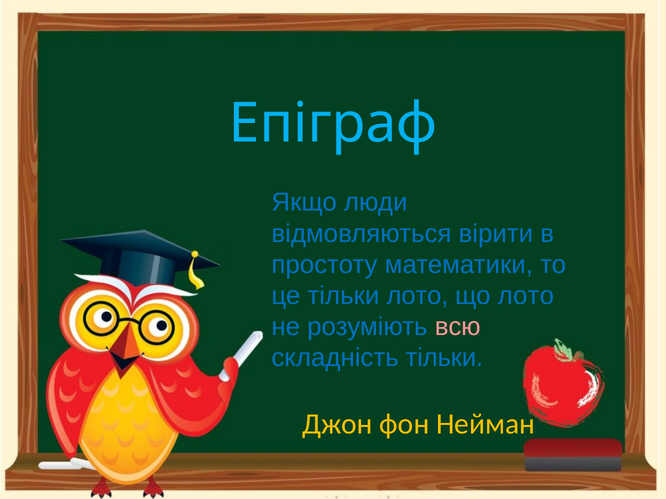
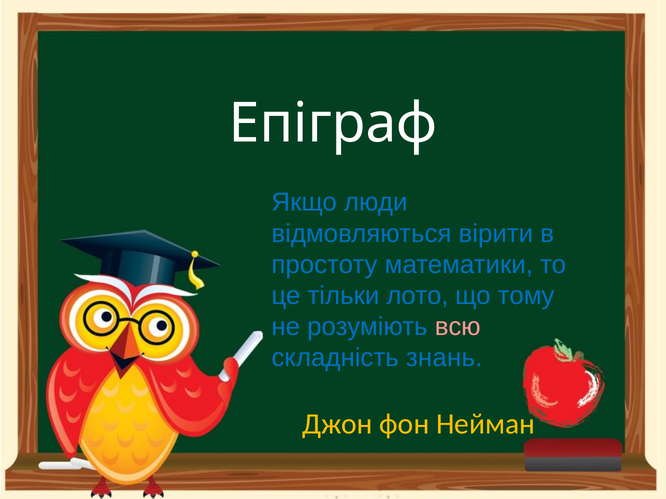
Епіграф colour: light blue -> white (333, 124)
що лото: лото -> тому (526, 296)
складність тільки: тільки -> знань (444, 358)
